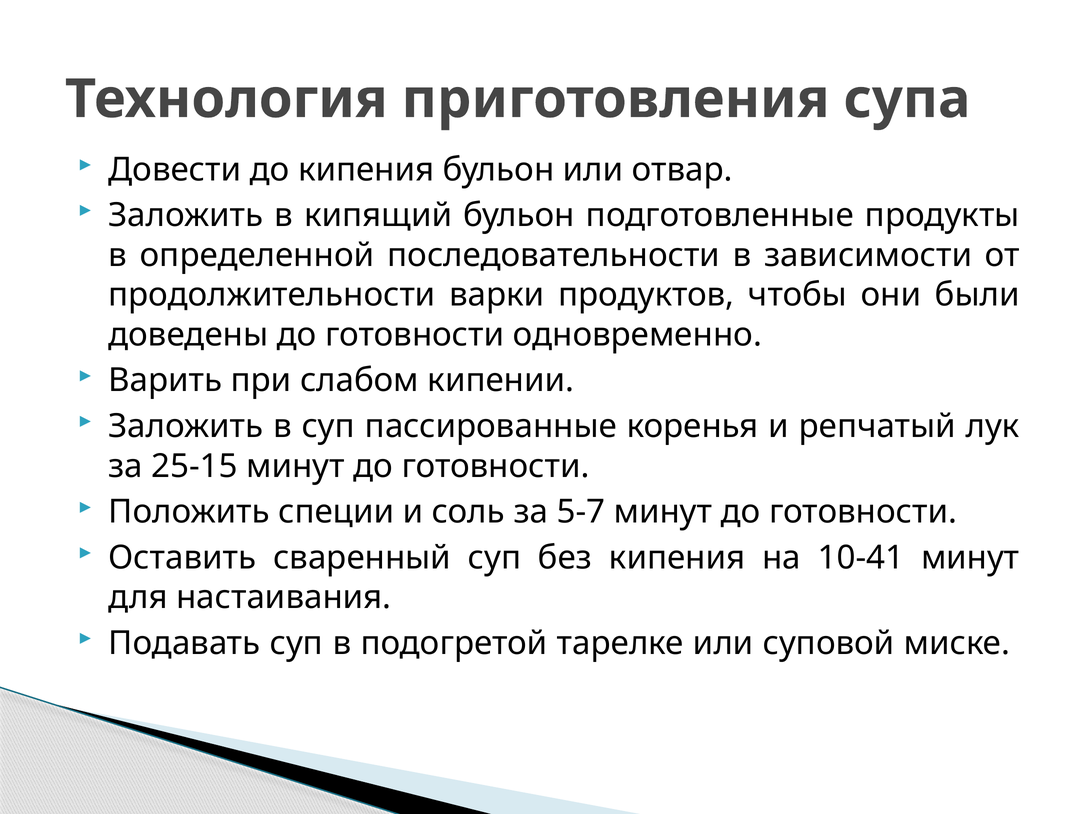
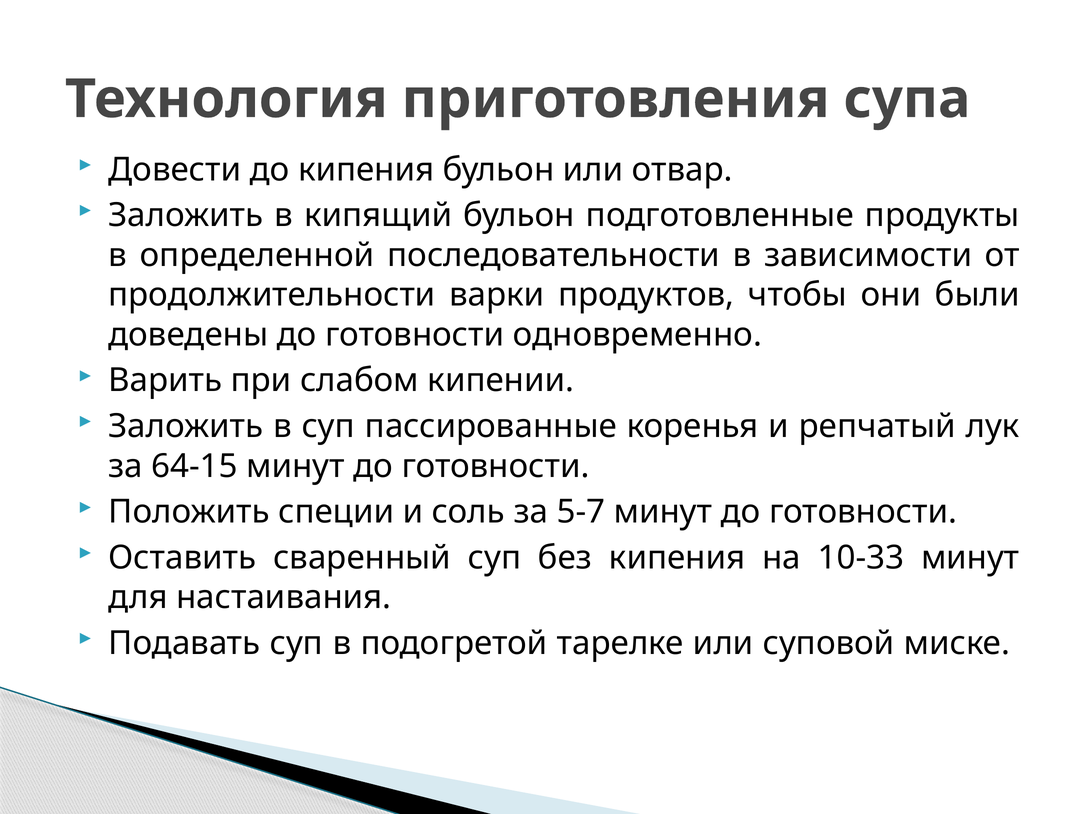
25-15: 25-15 -> 64-15 (195, 466)
10-41: 10-41 -> 10-33 (861, 558)
